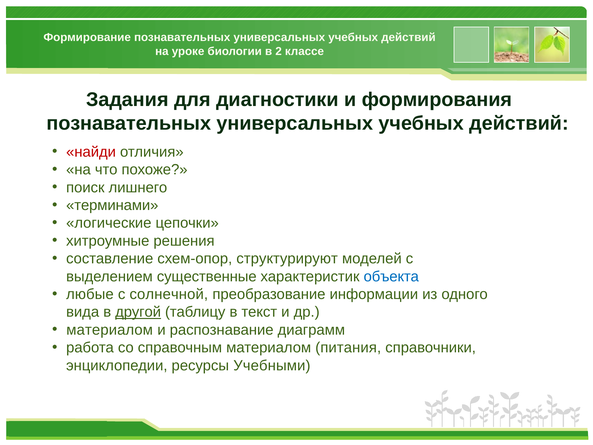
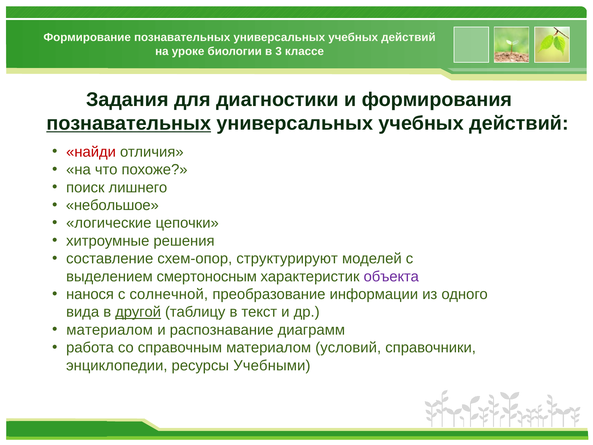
2: 2 -> 3 (279, 51)
познавательных underline: none -> present (129, 123)
терминами: терминами -> небольшое (112, 205)
существенные: существенные -> смертоносным (207, 276)
объекта colour: blue -> purple (391, 276)
любые: любые -> нанося (90, 294)
питания: питания -> условий (348, 347)
